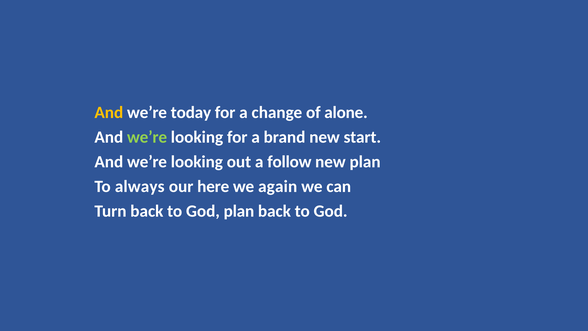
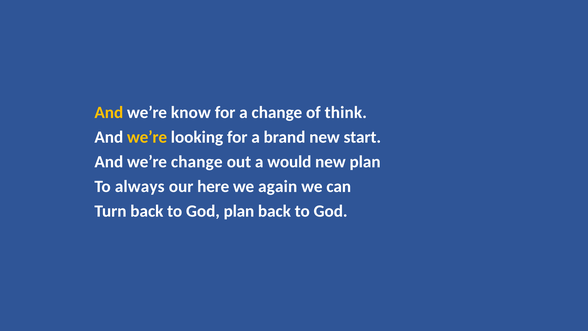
today: today -> know (191, 112)
alone: alone -> think (346, 112)
we’re colour: light green -> yellow (147, 137)
looking: looking -> change (197, 162)
follow: follow -> would (289, 162)
